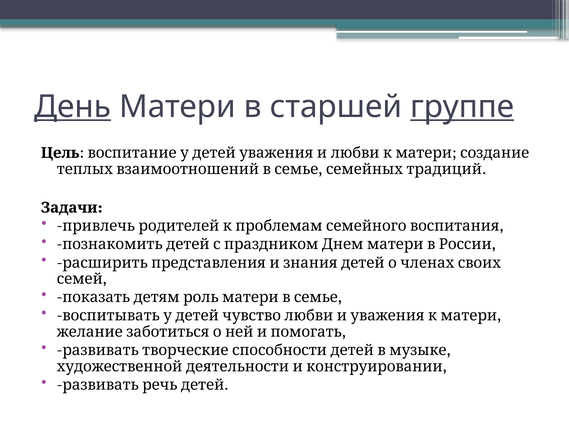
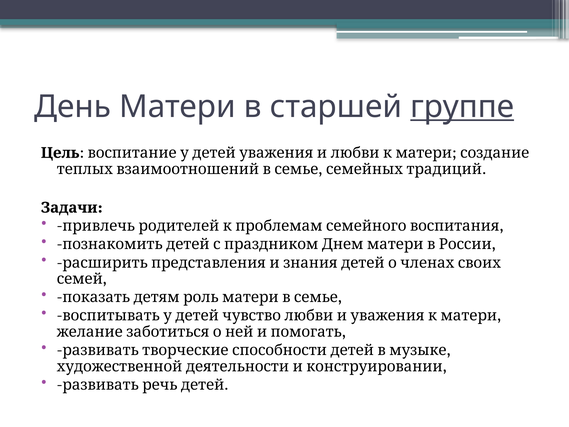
День underline: present -> none (73, 107)
